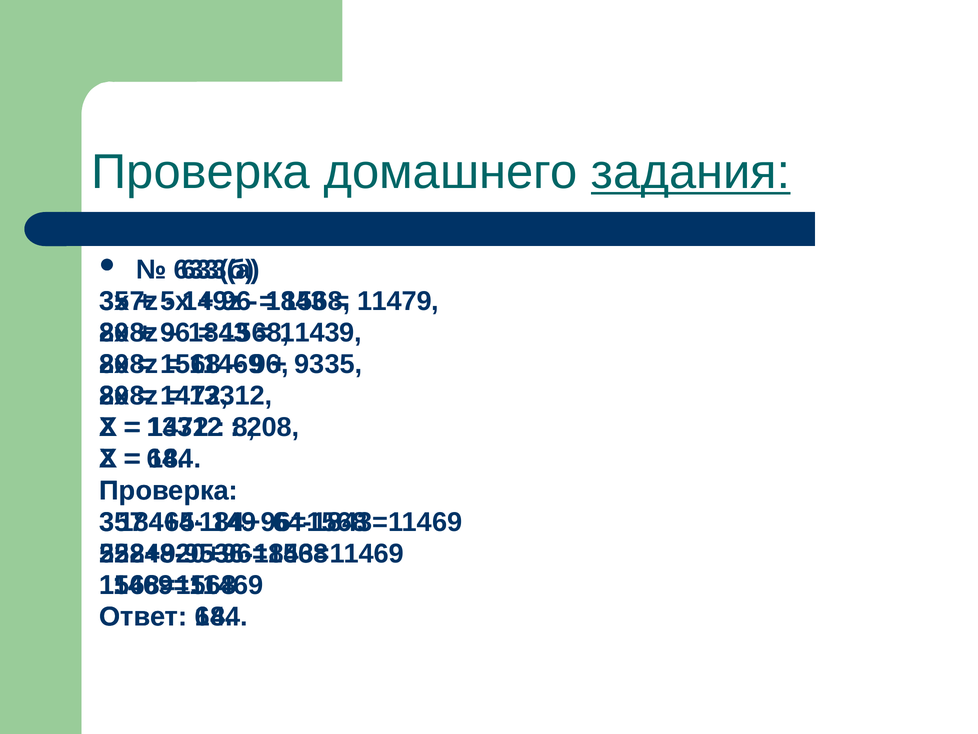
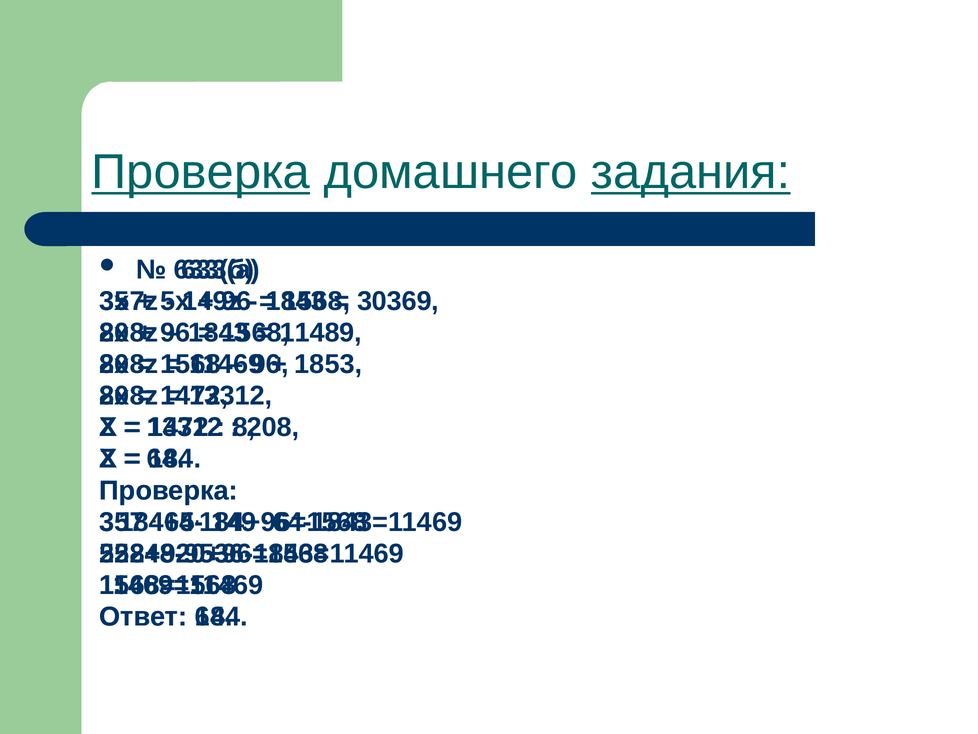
Проверка underline: none -> present (201, 172)
11479: 11479 -> 30369 (398, 301)
11439: 11439 -> 11489 (321, 333)
9335: 9335 -> 1853 (328, 364)
